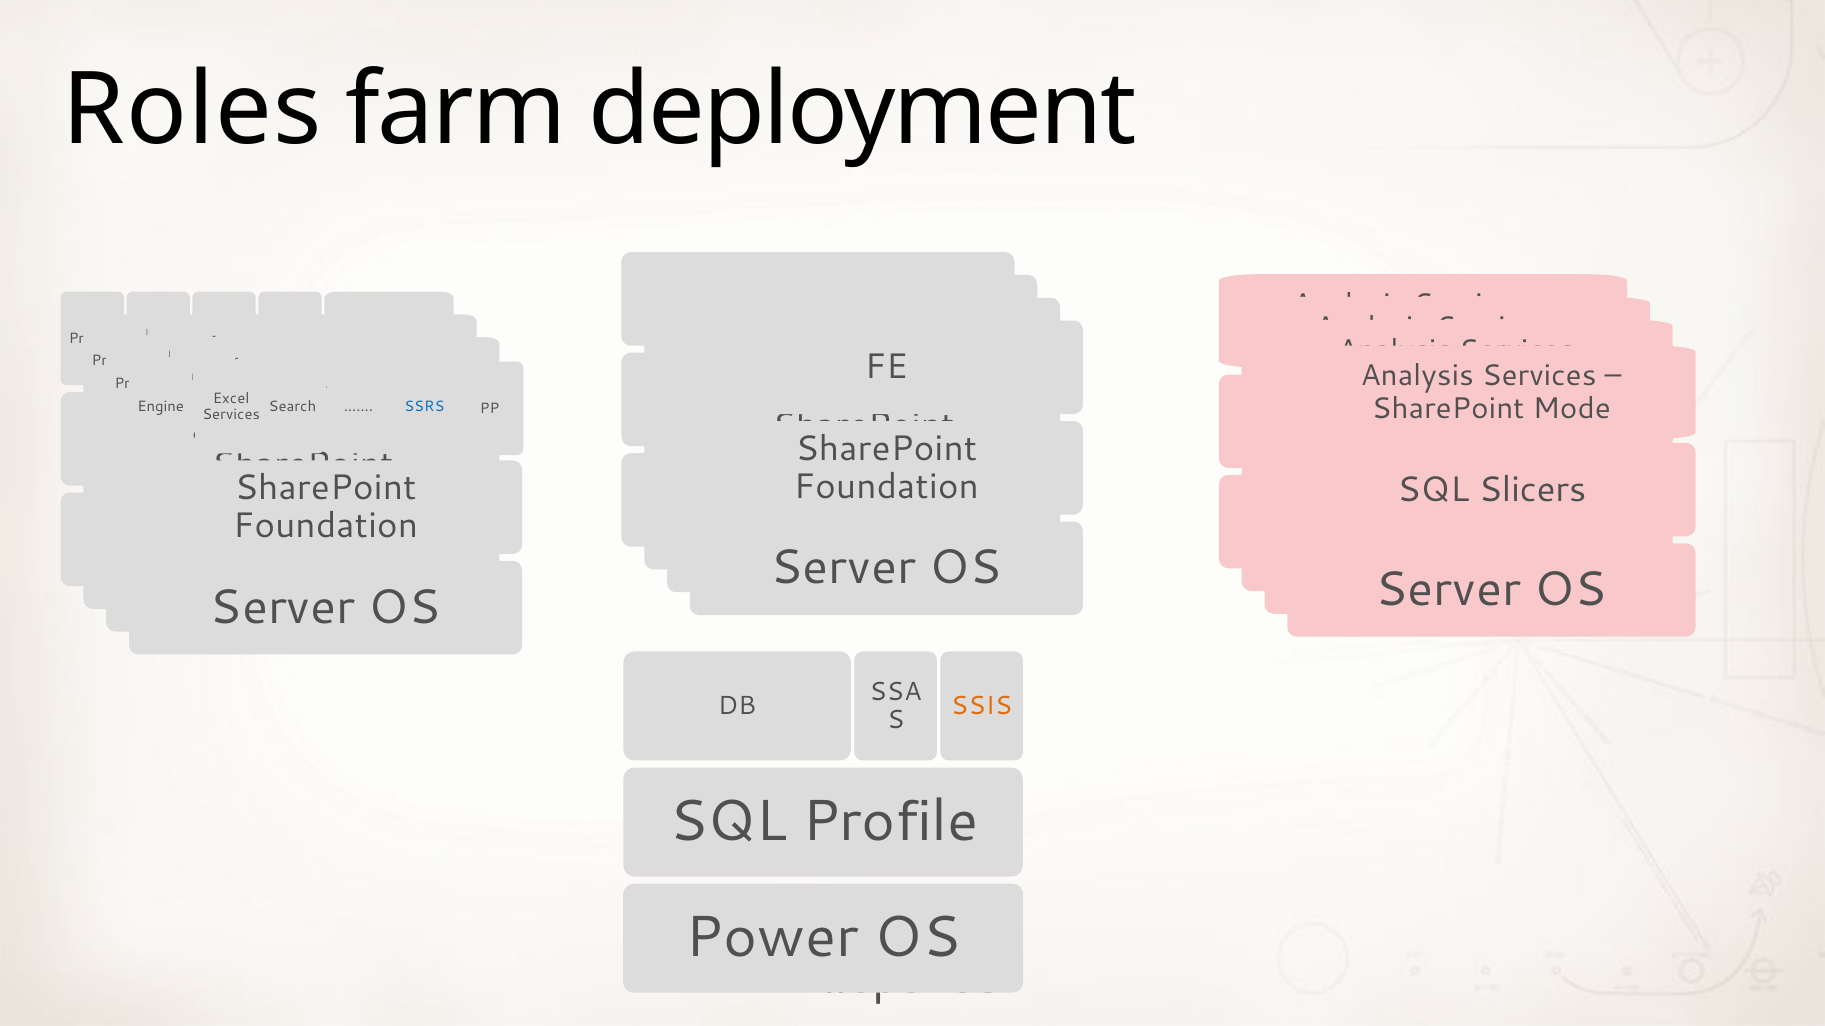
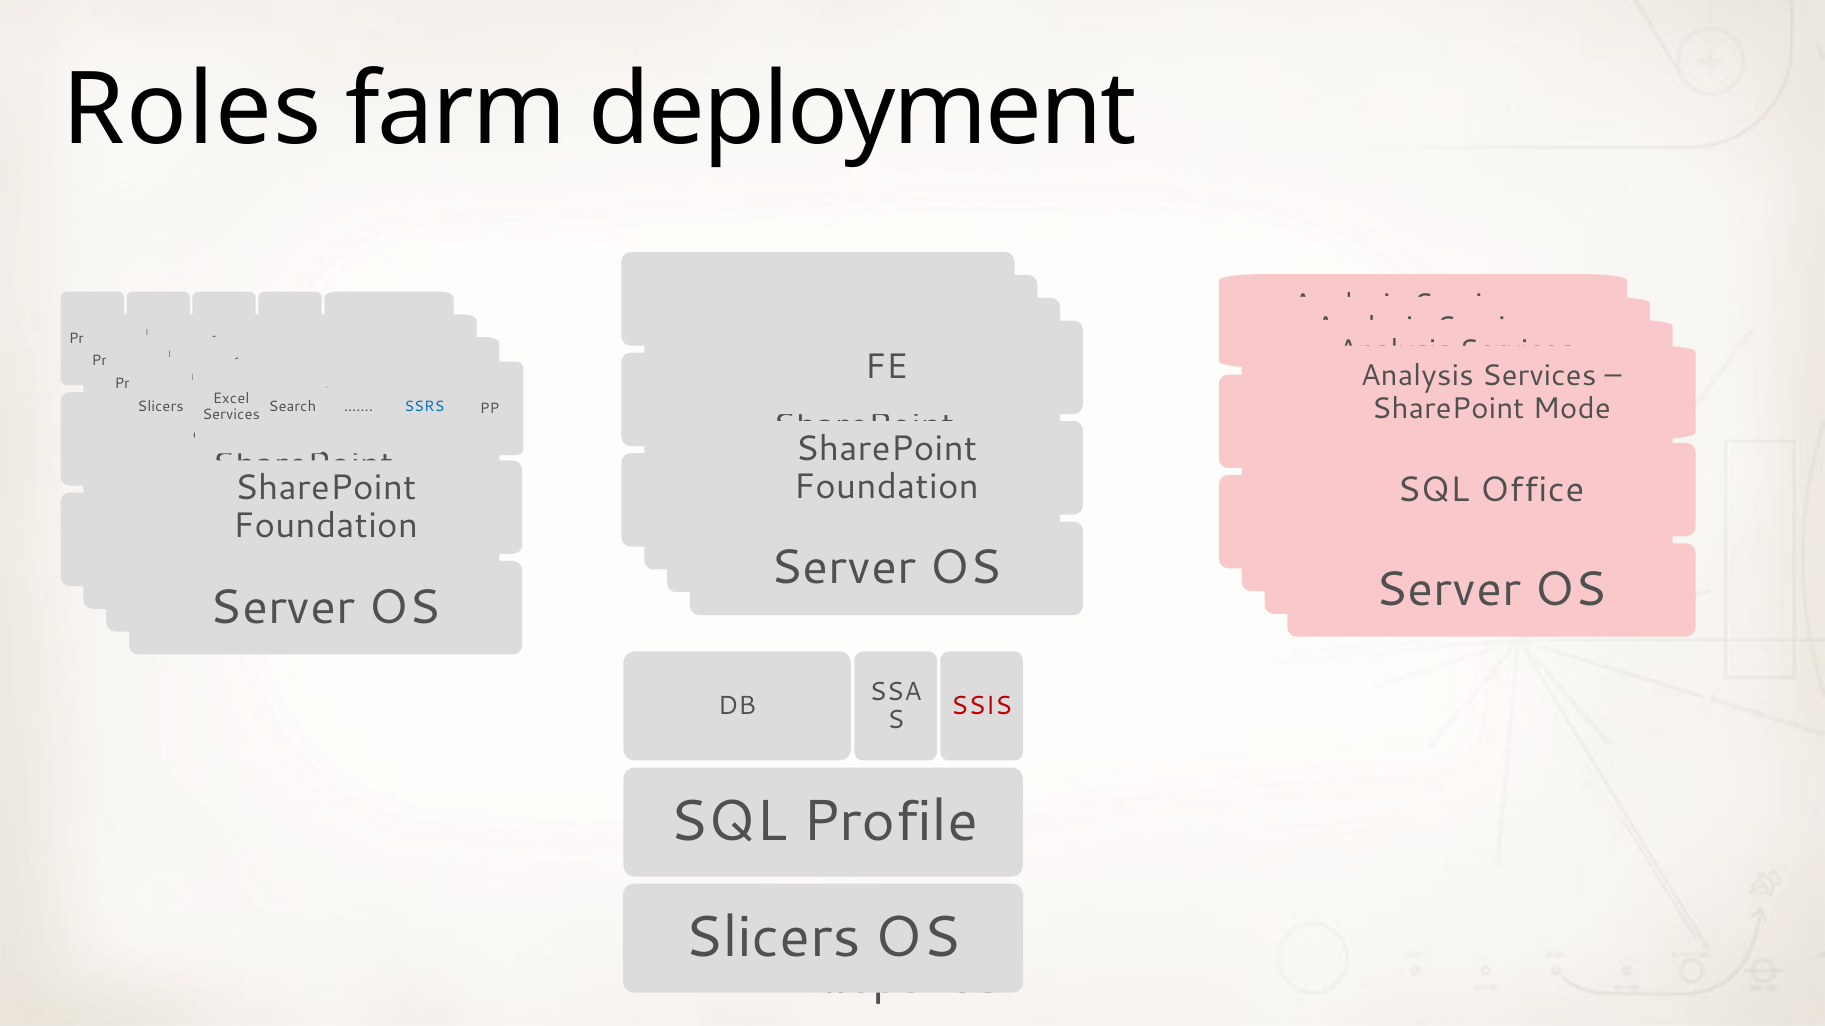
Engine: Engine -> Slicers (161, 407)
Slicers: Slicers -> Office (1532, 490)
SSIS colour: orange -> red (982, 706)
Power: Power -> Slicers (773, 938)
